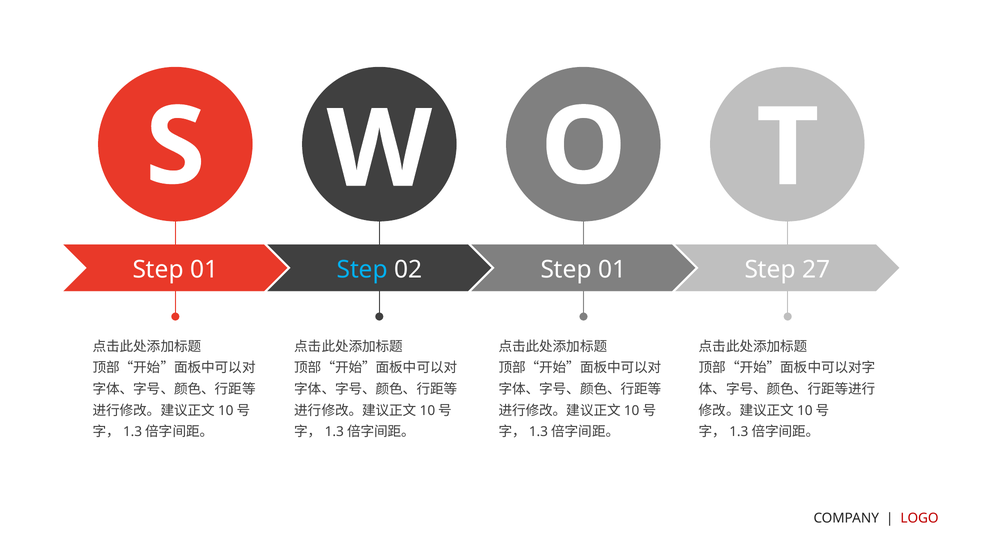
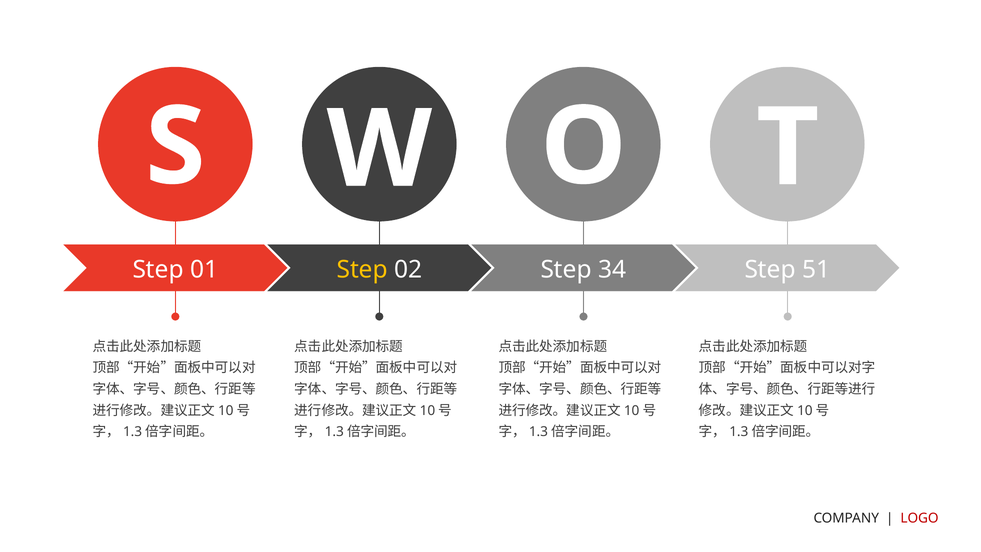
Step colour: light blue -> yellow (362, 269)
02 Step 01: 01 -> 34 (612, 269)
27: 27 -> 51 (816, 269)
